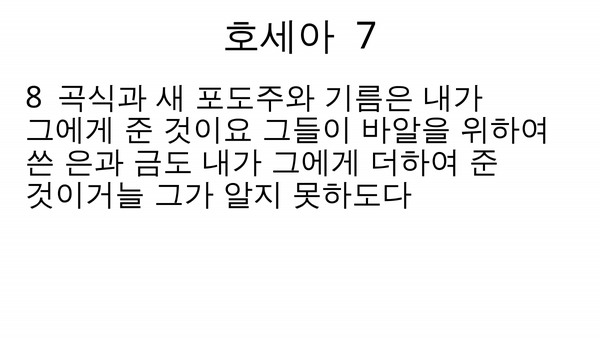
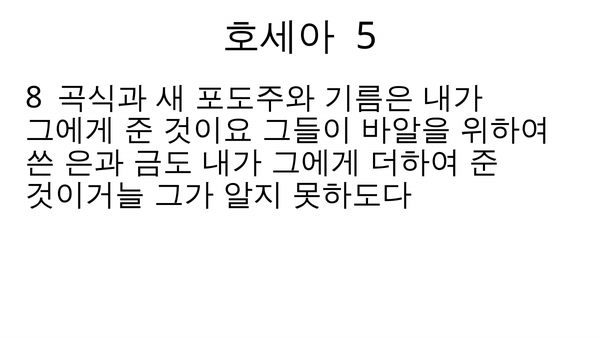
7: 7 -> 5 (366, 36)
